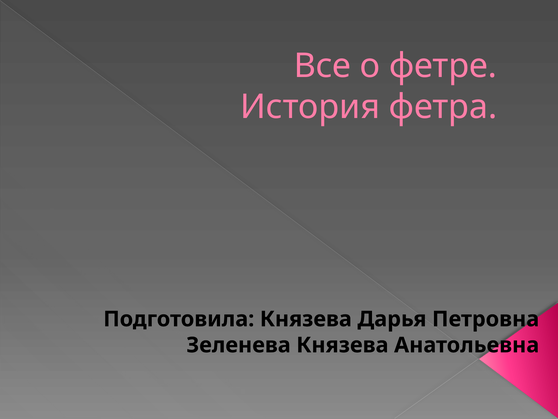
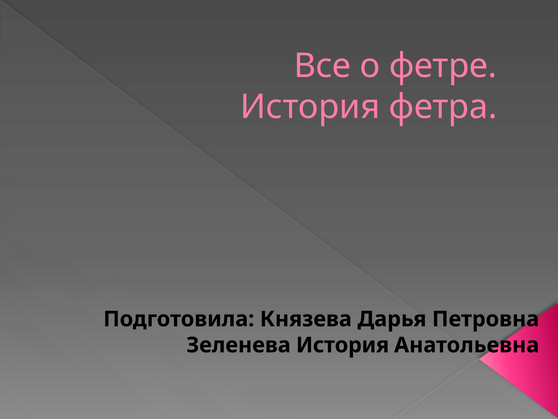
Зеленева Князева: Князева -> История (343, 345)
